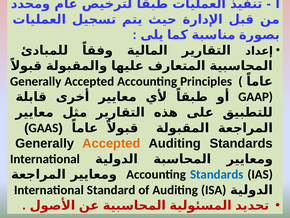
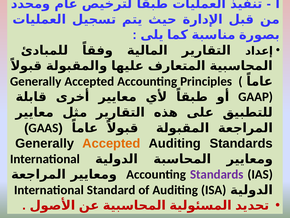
Standards colour: blue -> purple (217, 174)
